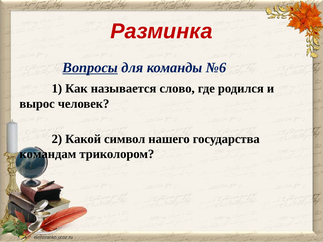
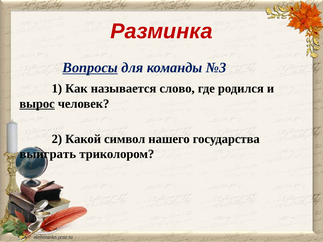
№6: №6 -> №3 (216, 68)
вырос underline: none -> present (37, 104)
командам: командам -> выиграть (48, 154)
